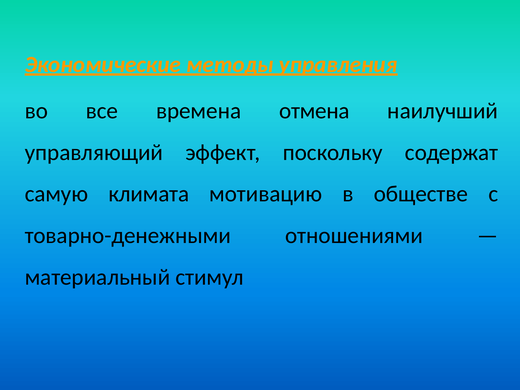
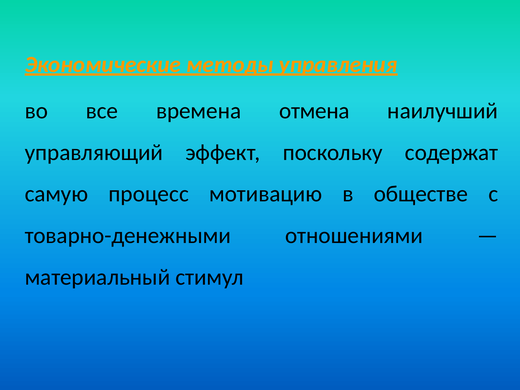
климата: климата -> процесс (149, 194)
